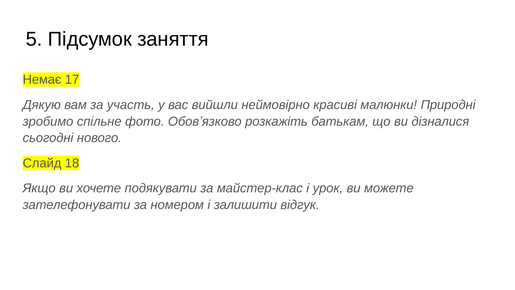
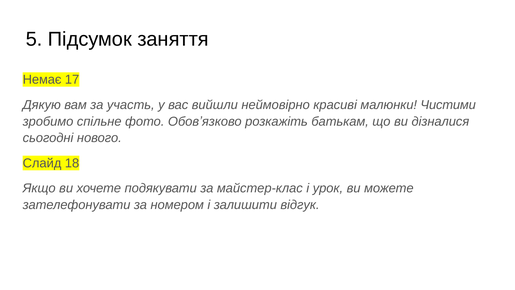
Природні: Природні -> Чистими (448, 105)
